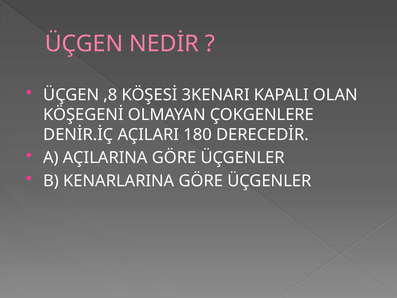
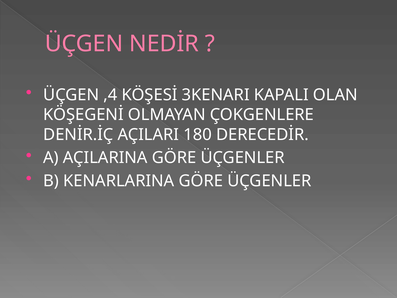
,8: ,8 -> ,4 (110, 95)
